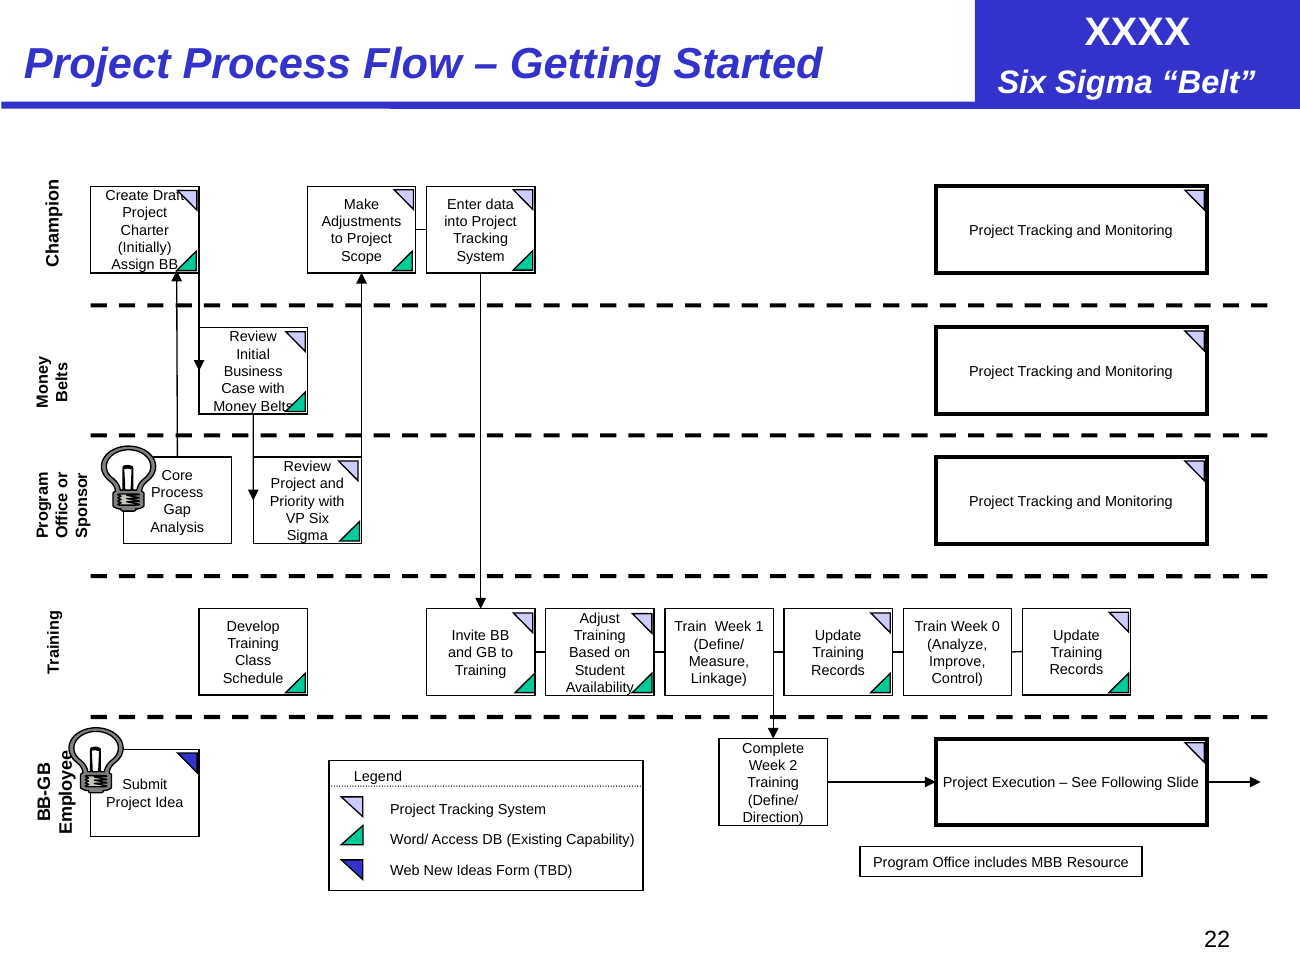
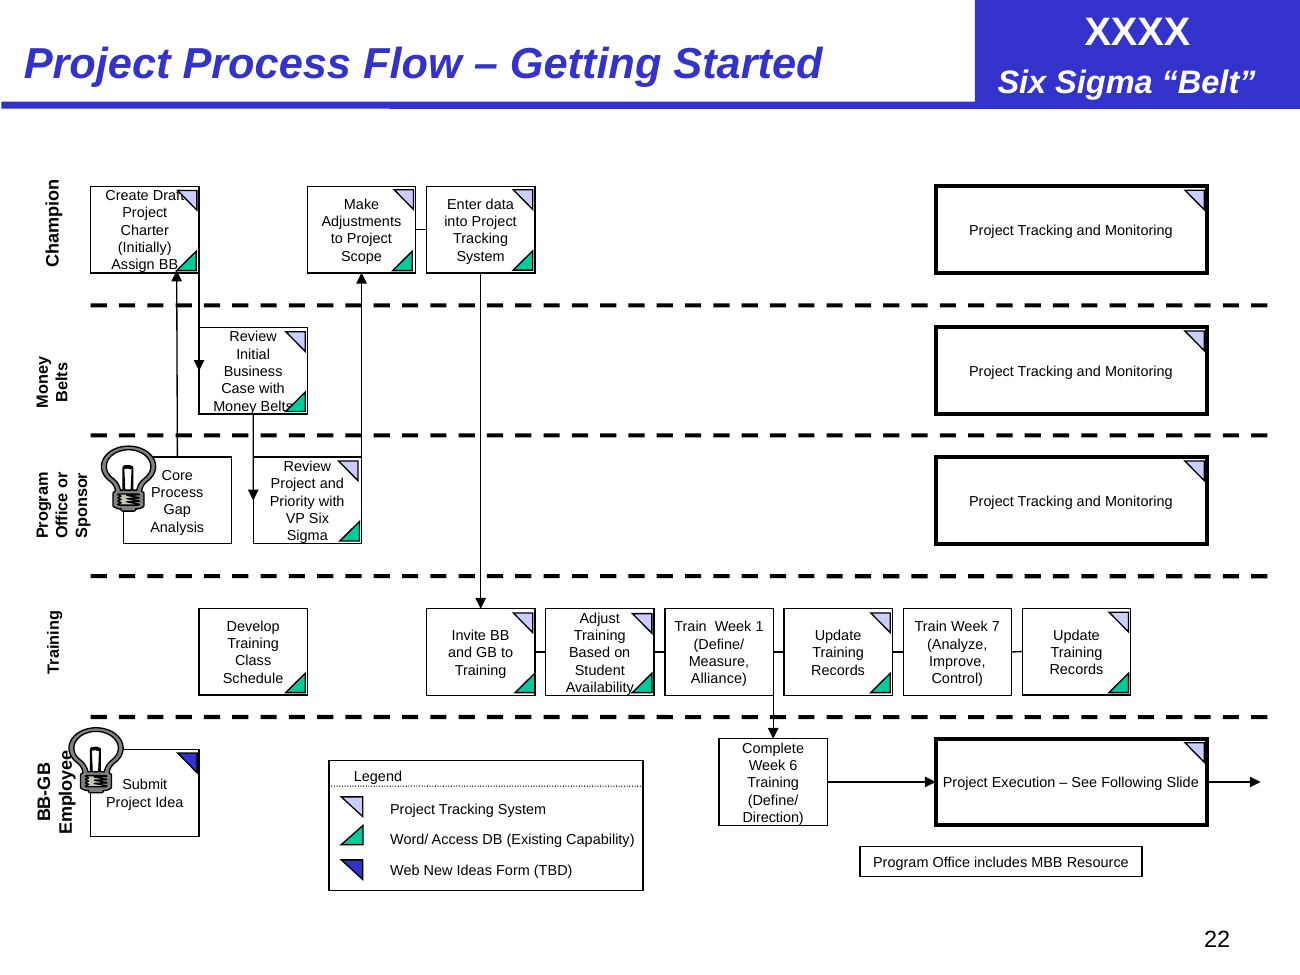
0: 0 -> 7 (996, 627)
Linkage: Linkage -> Alliance (719, 679)
2: 2 -> 6 (793, 766)
